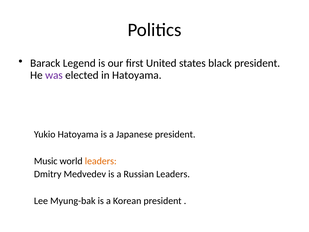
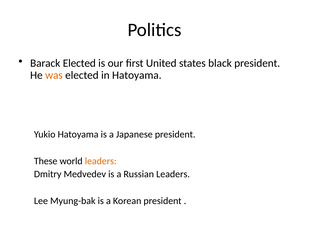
Barack Legend: Legend -> Elected (79, 63)
was colour: purple -> orange (54, 75)
Music: Music -> These (46, 161)
